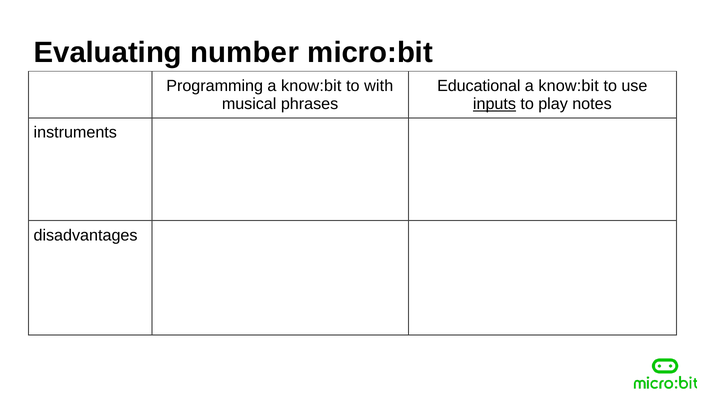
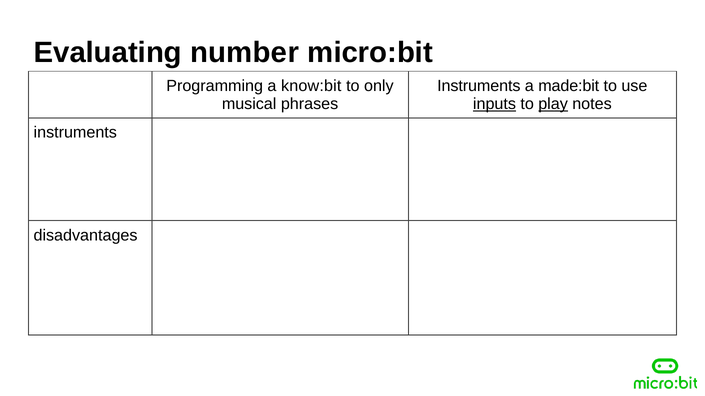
with: with -> only (379, 86)
Educational: Educational -> Instruments (479, 86)
know:bit: know:bit -> made:bit (569, 86)
play underline: none -> present (553, 104)
